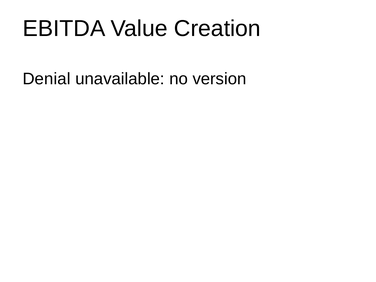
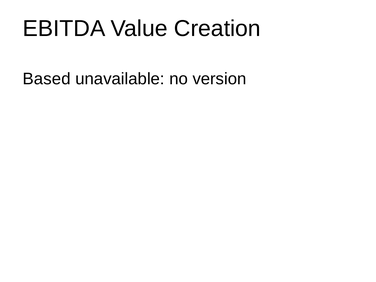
Denial: Denial -> Based (47, 79)
